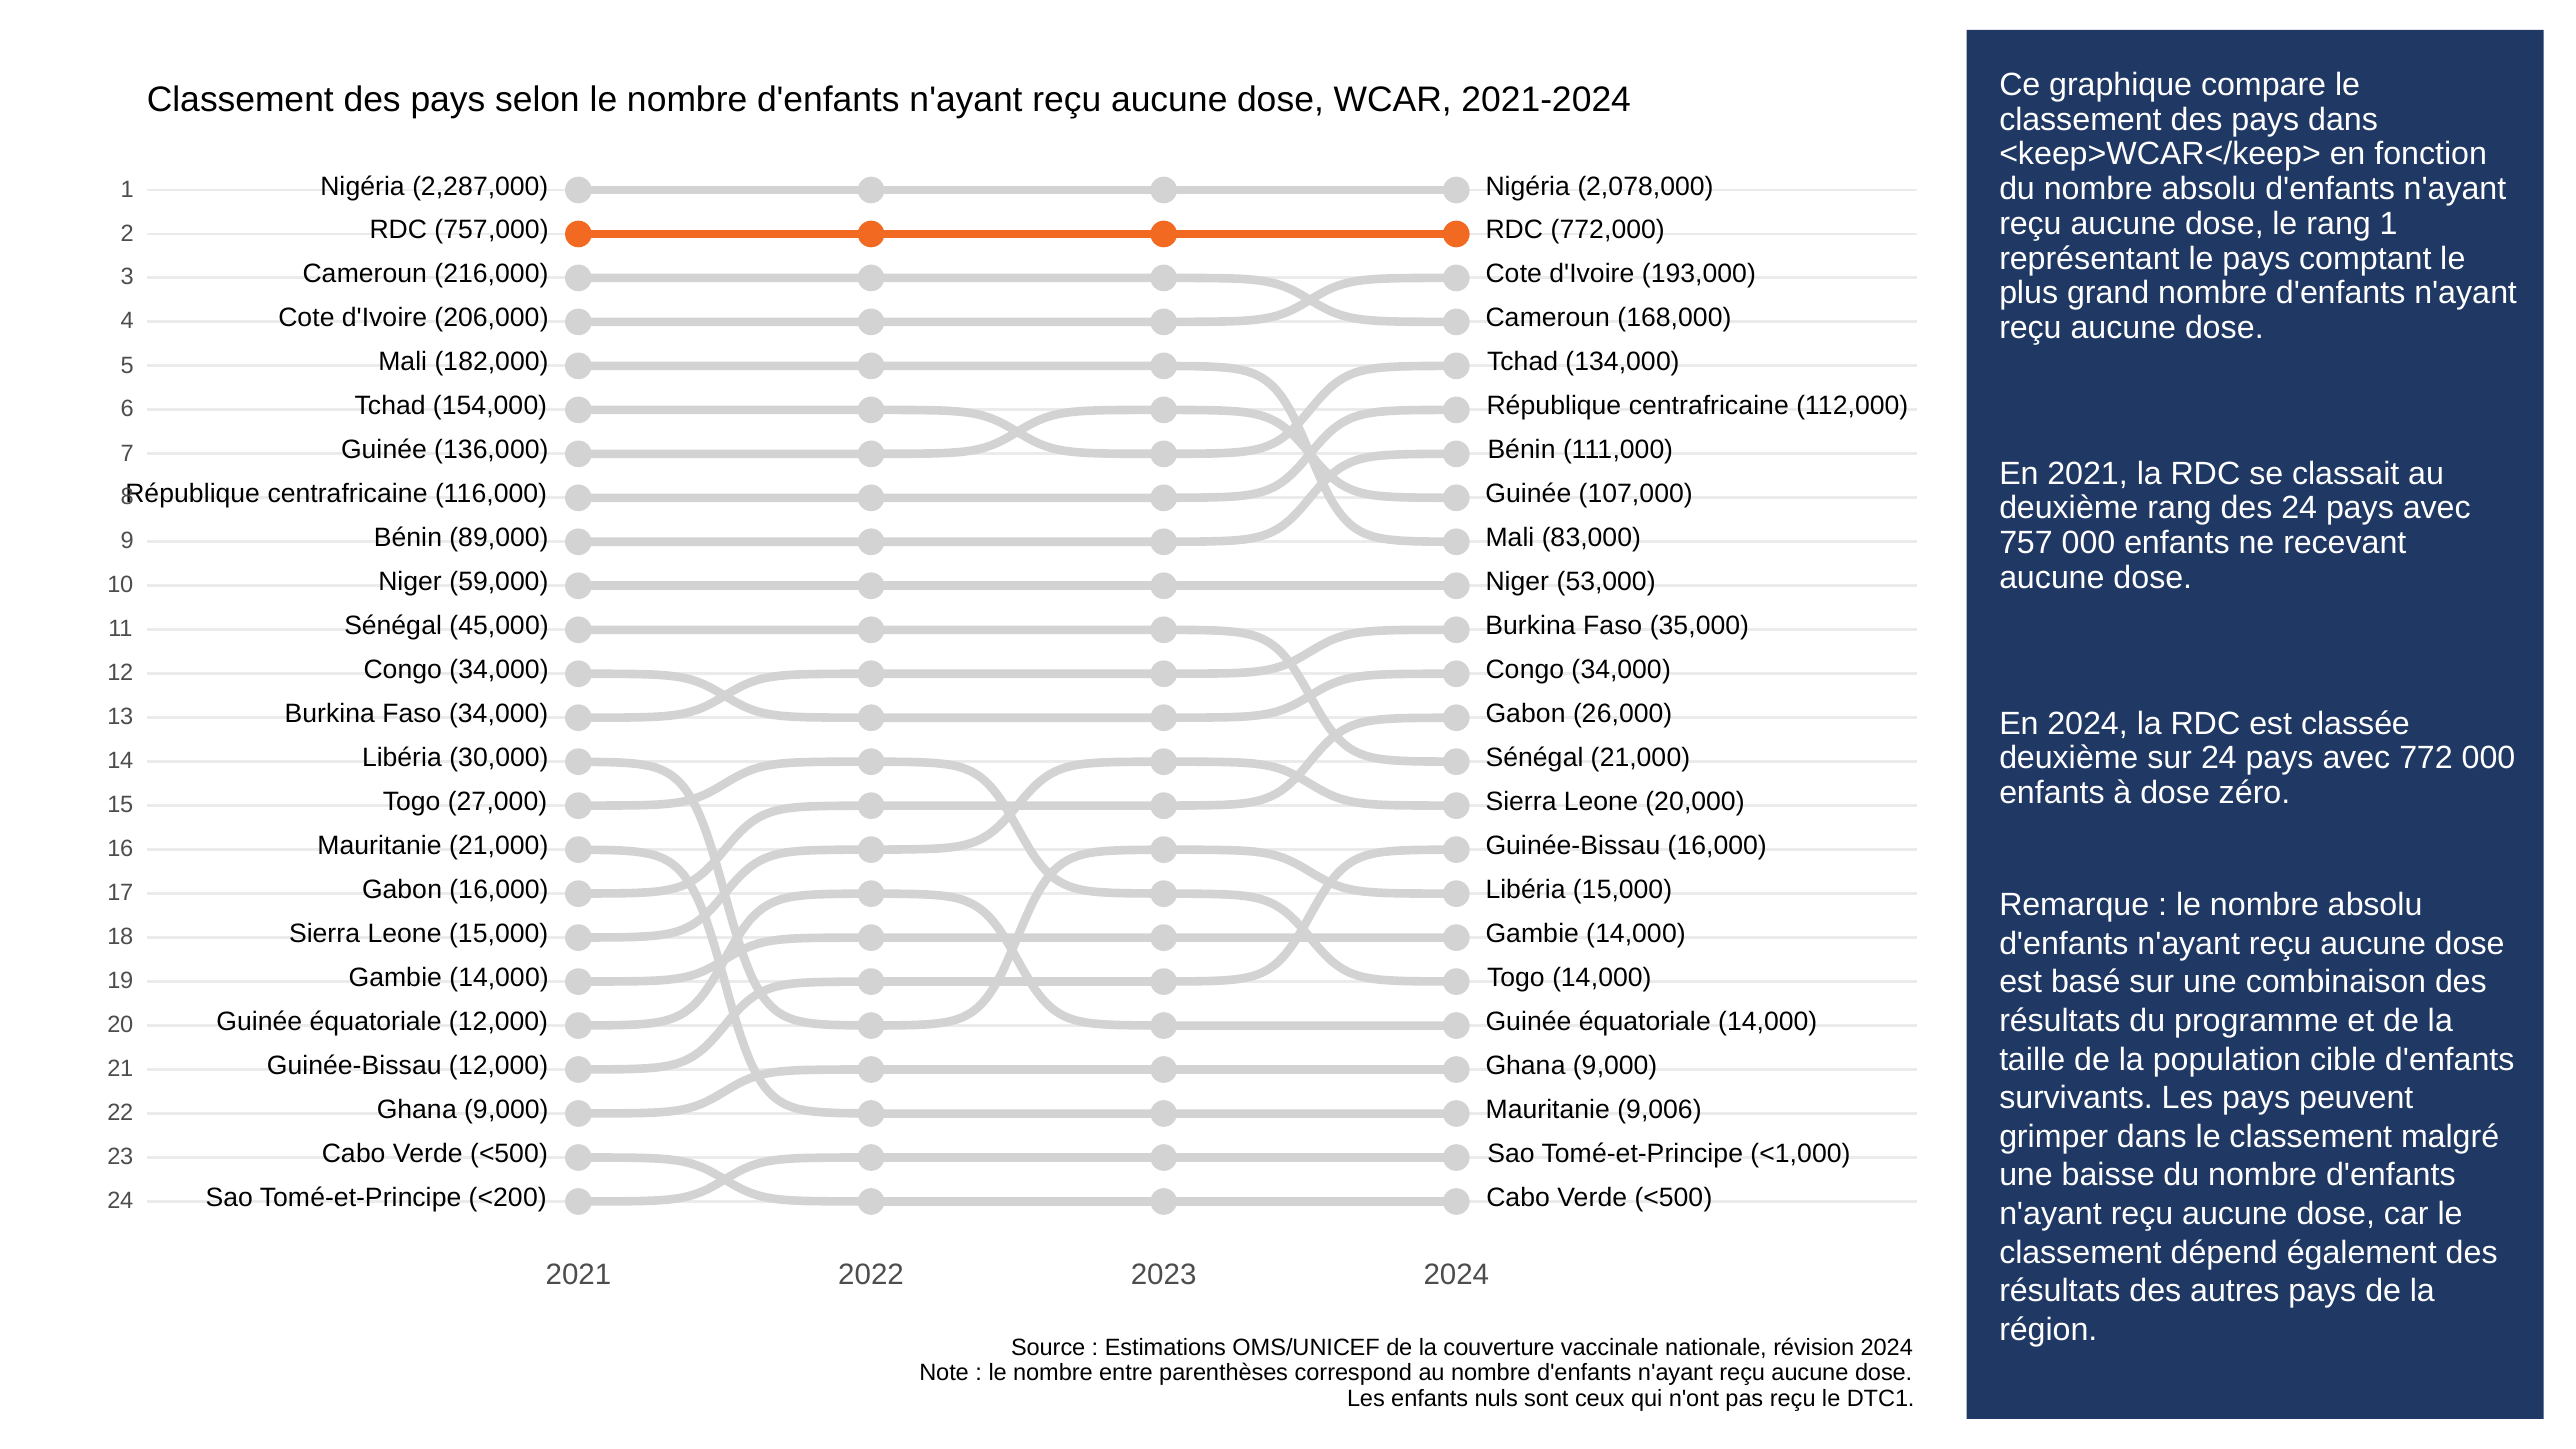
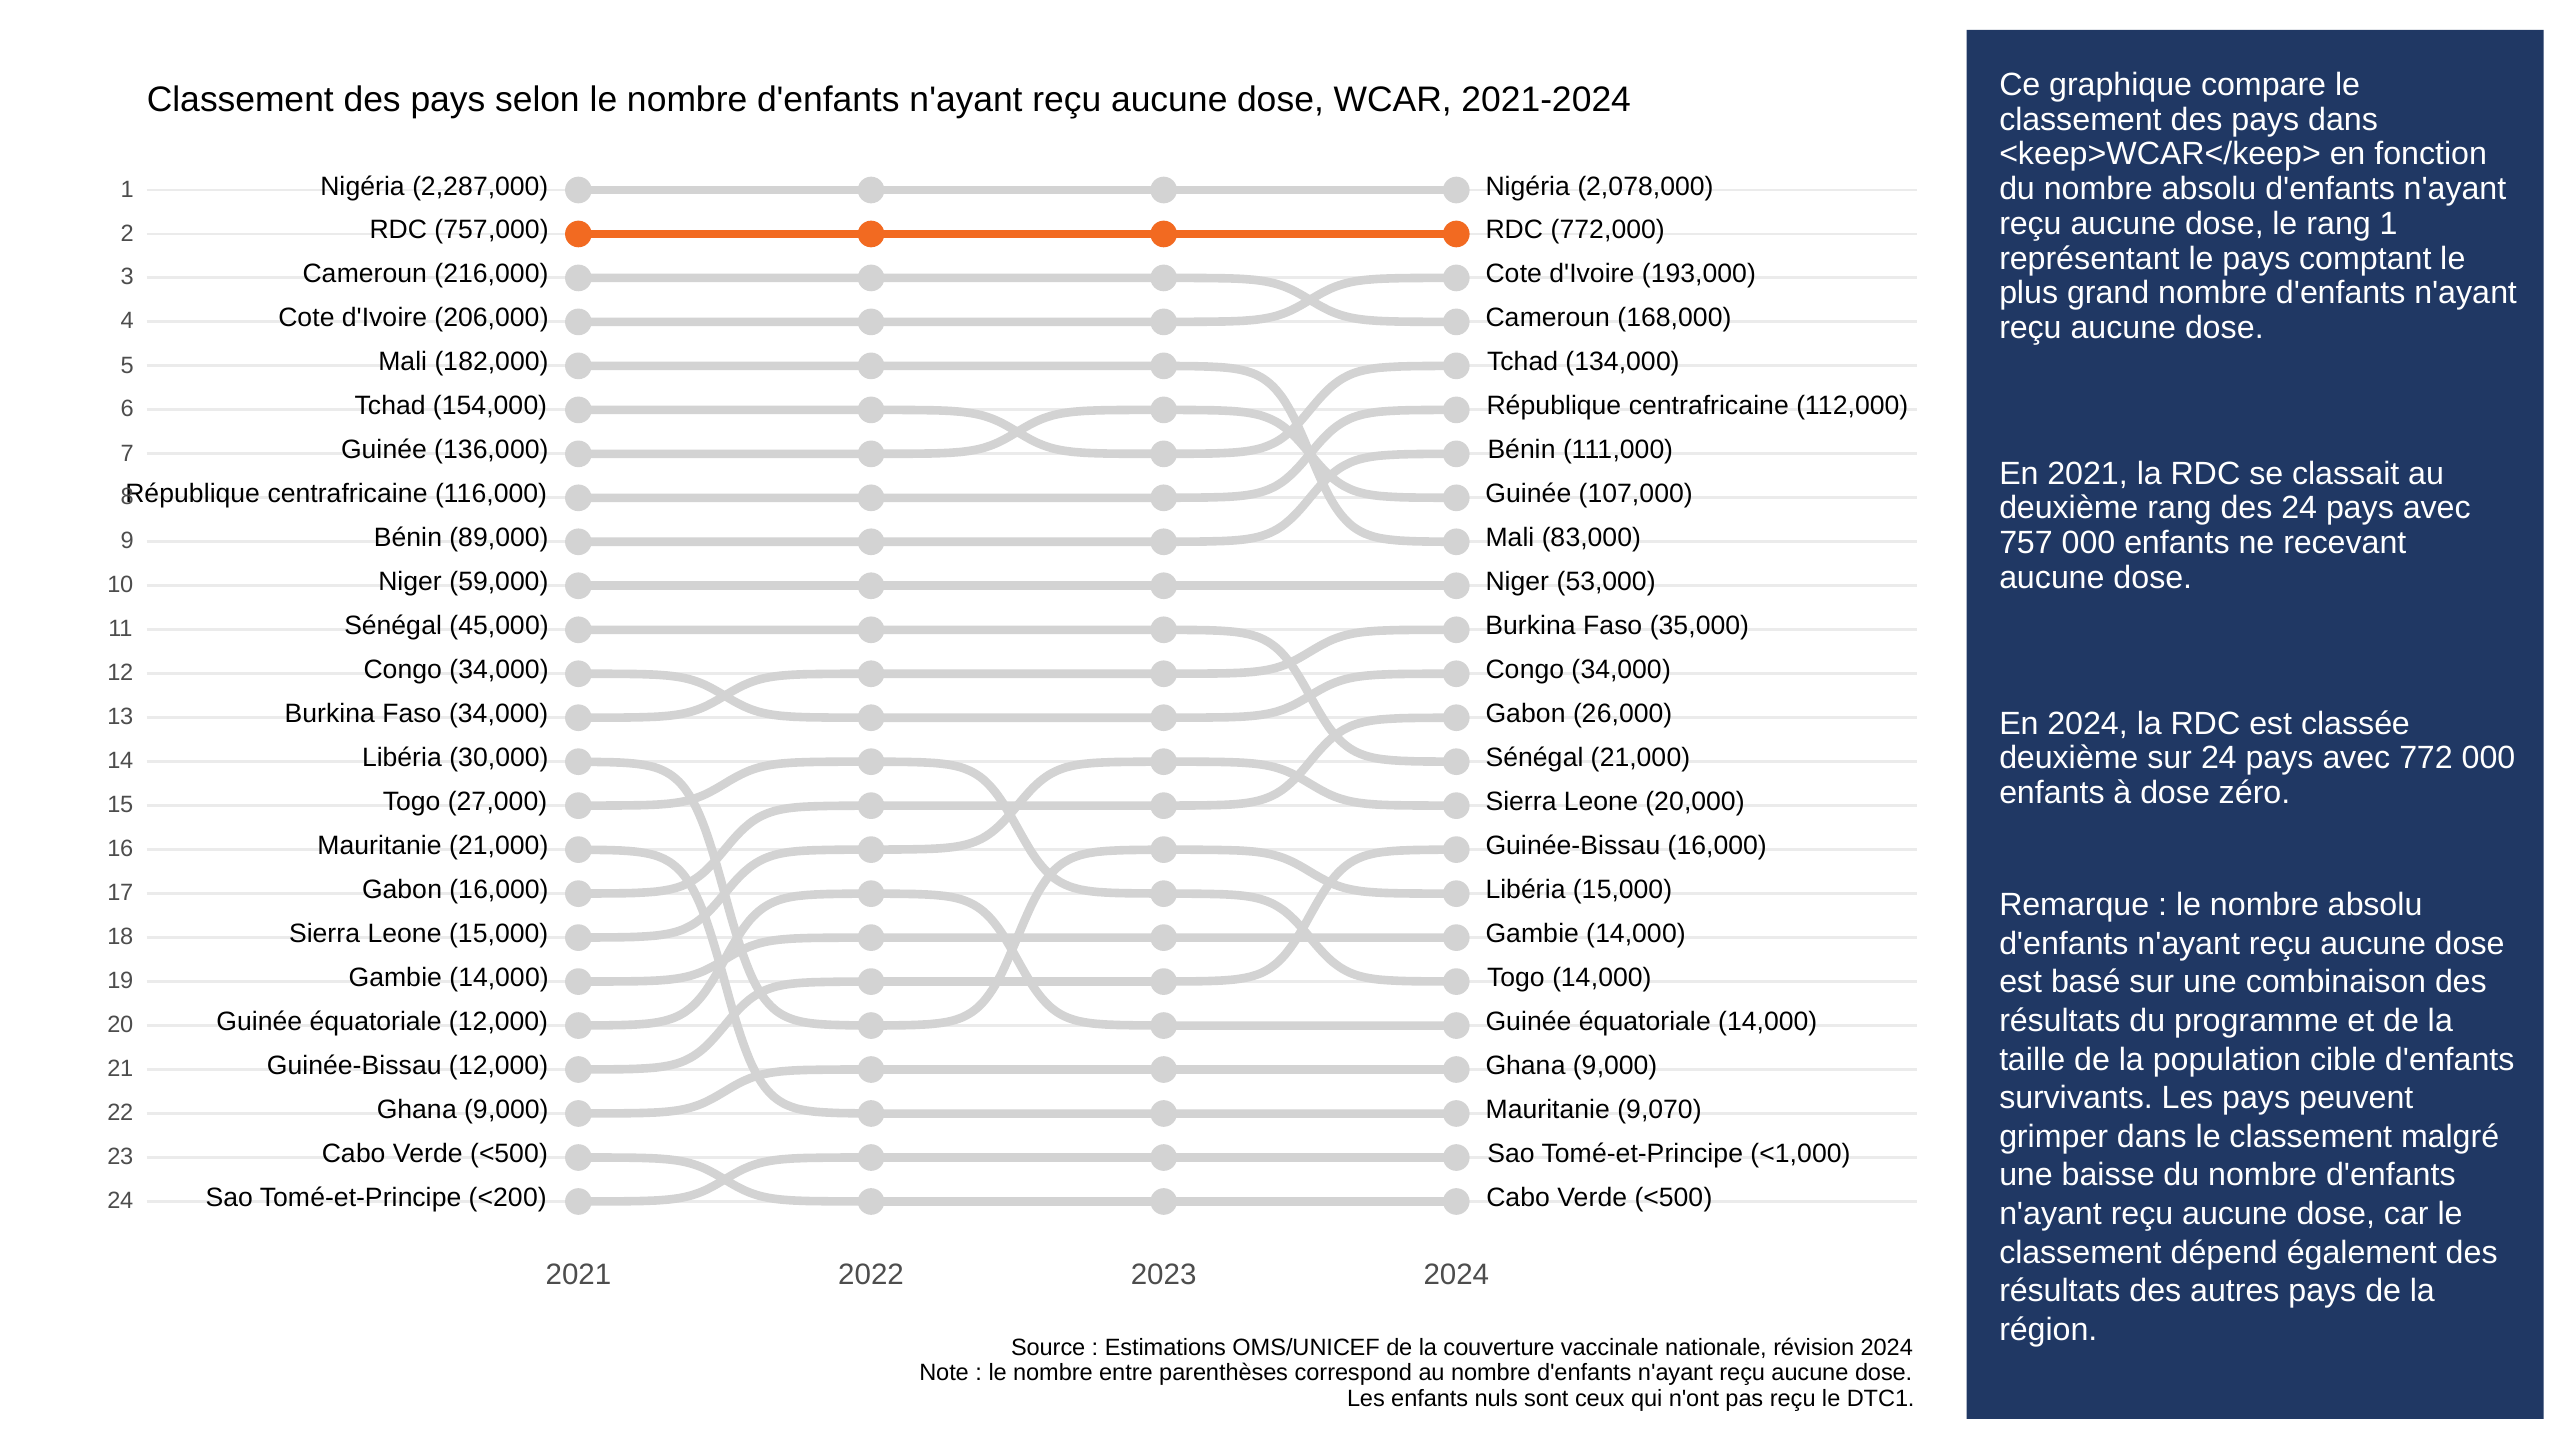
9,006: 9,006 -> 9,070 (1659, 1110)
